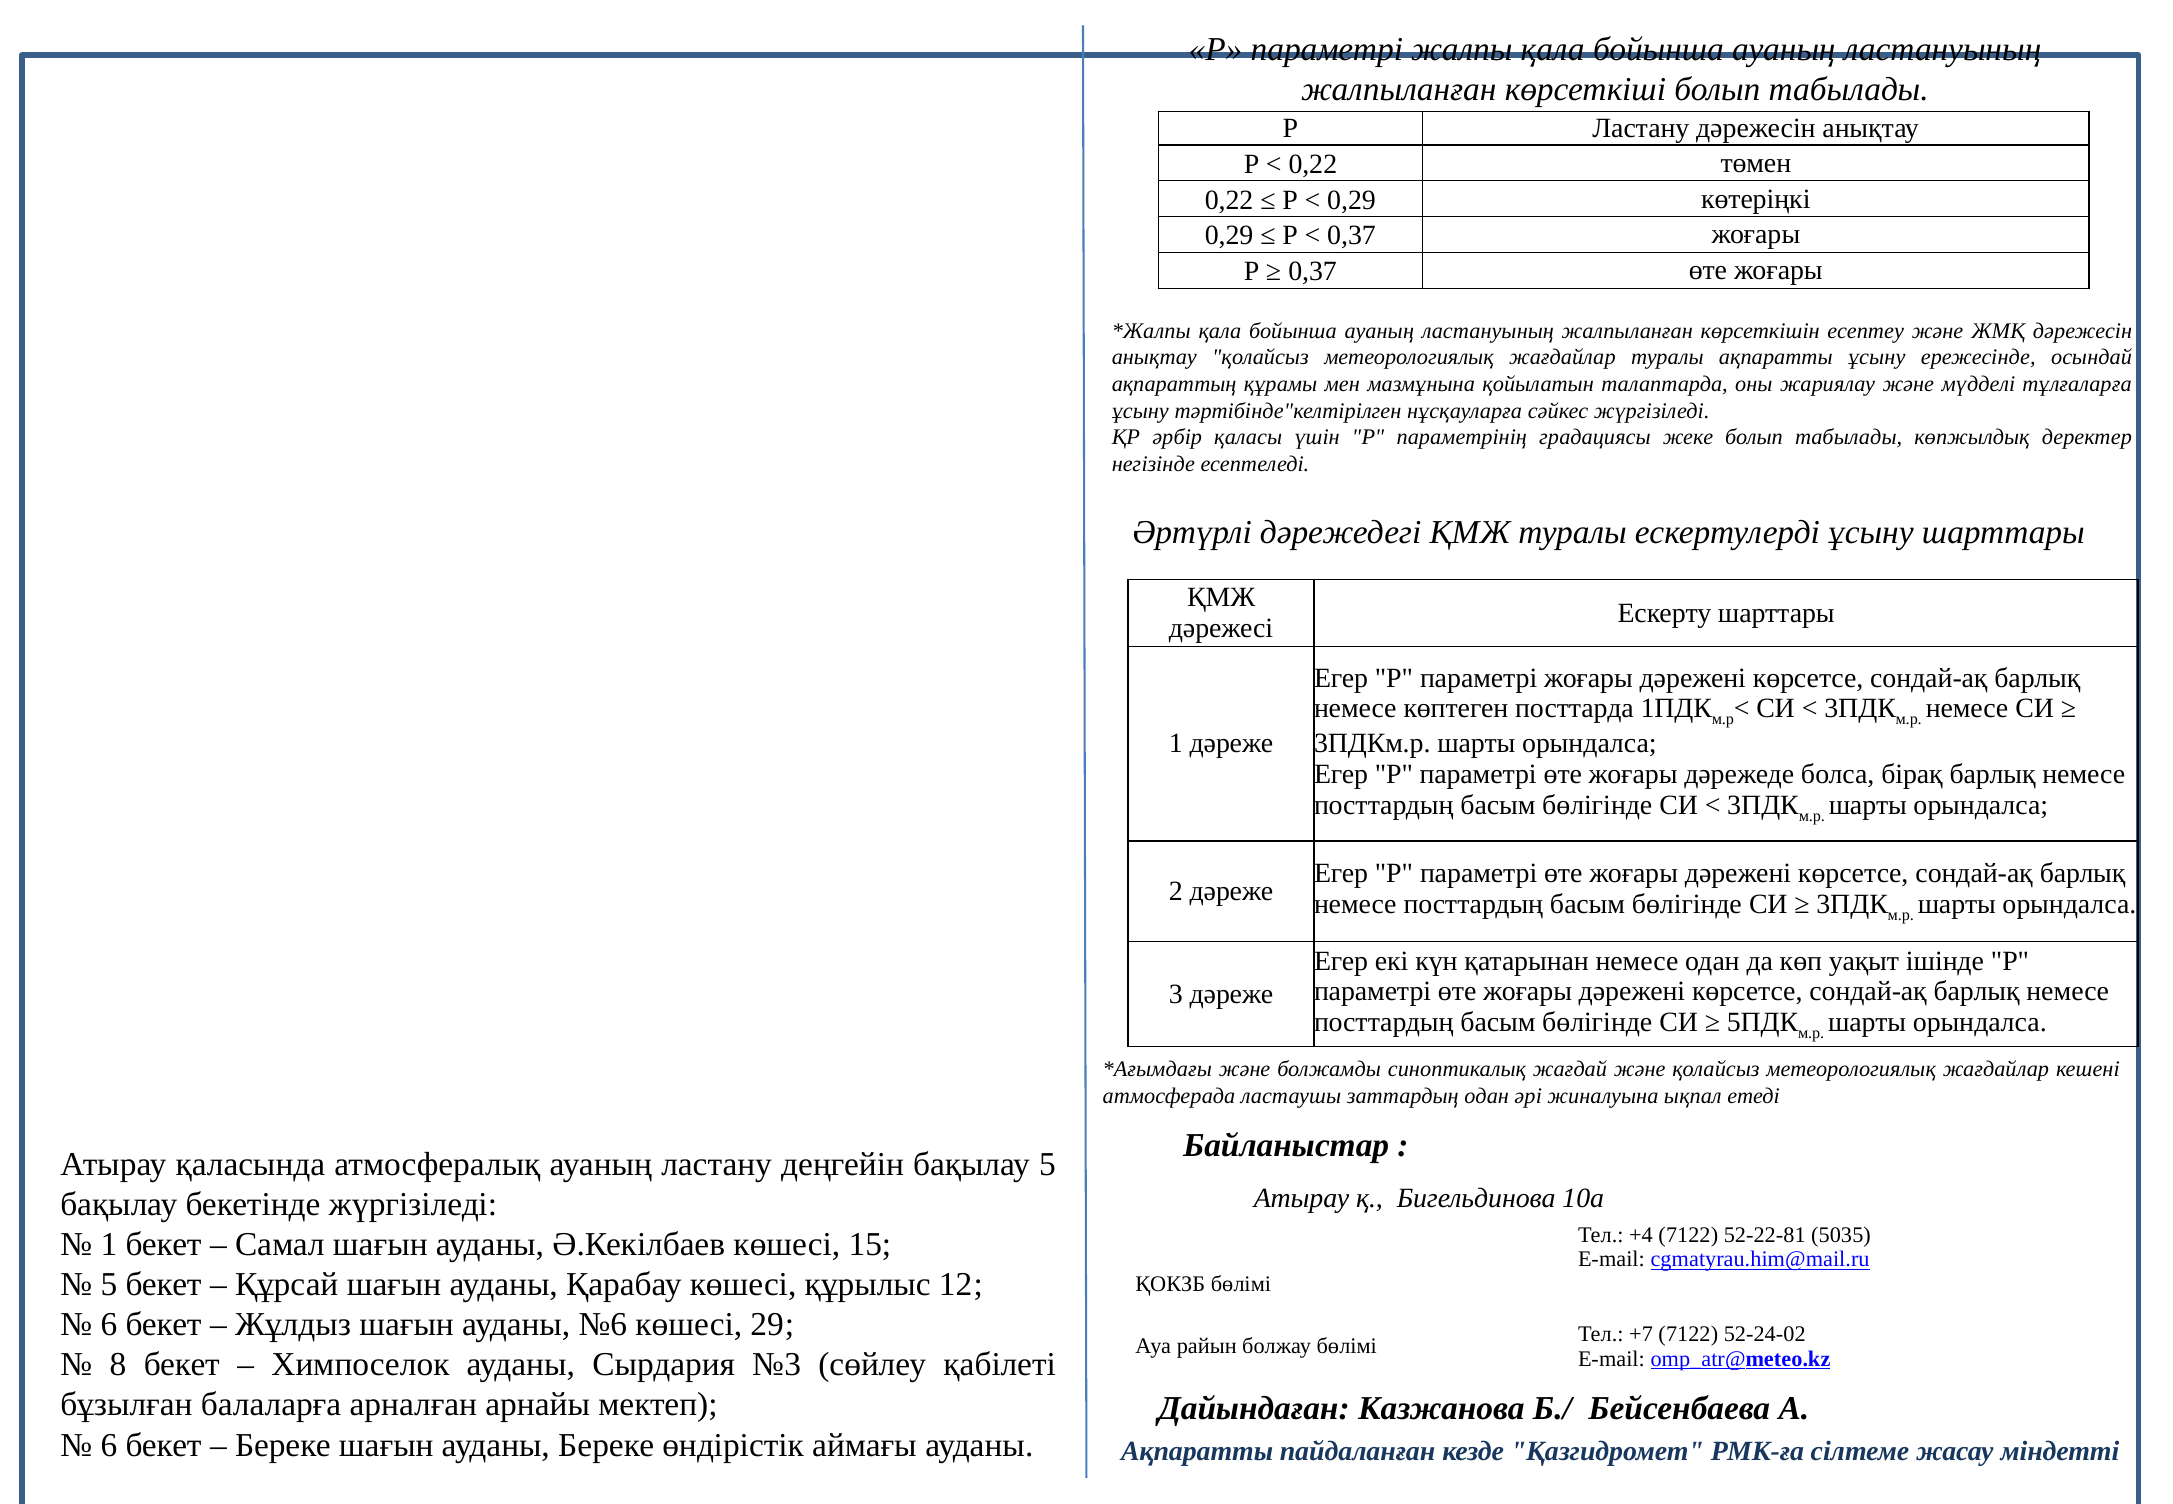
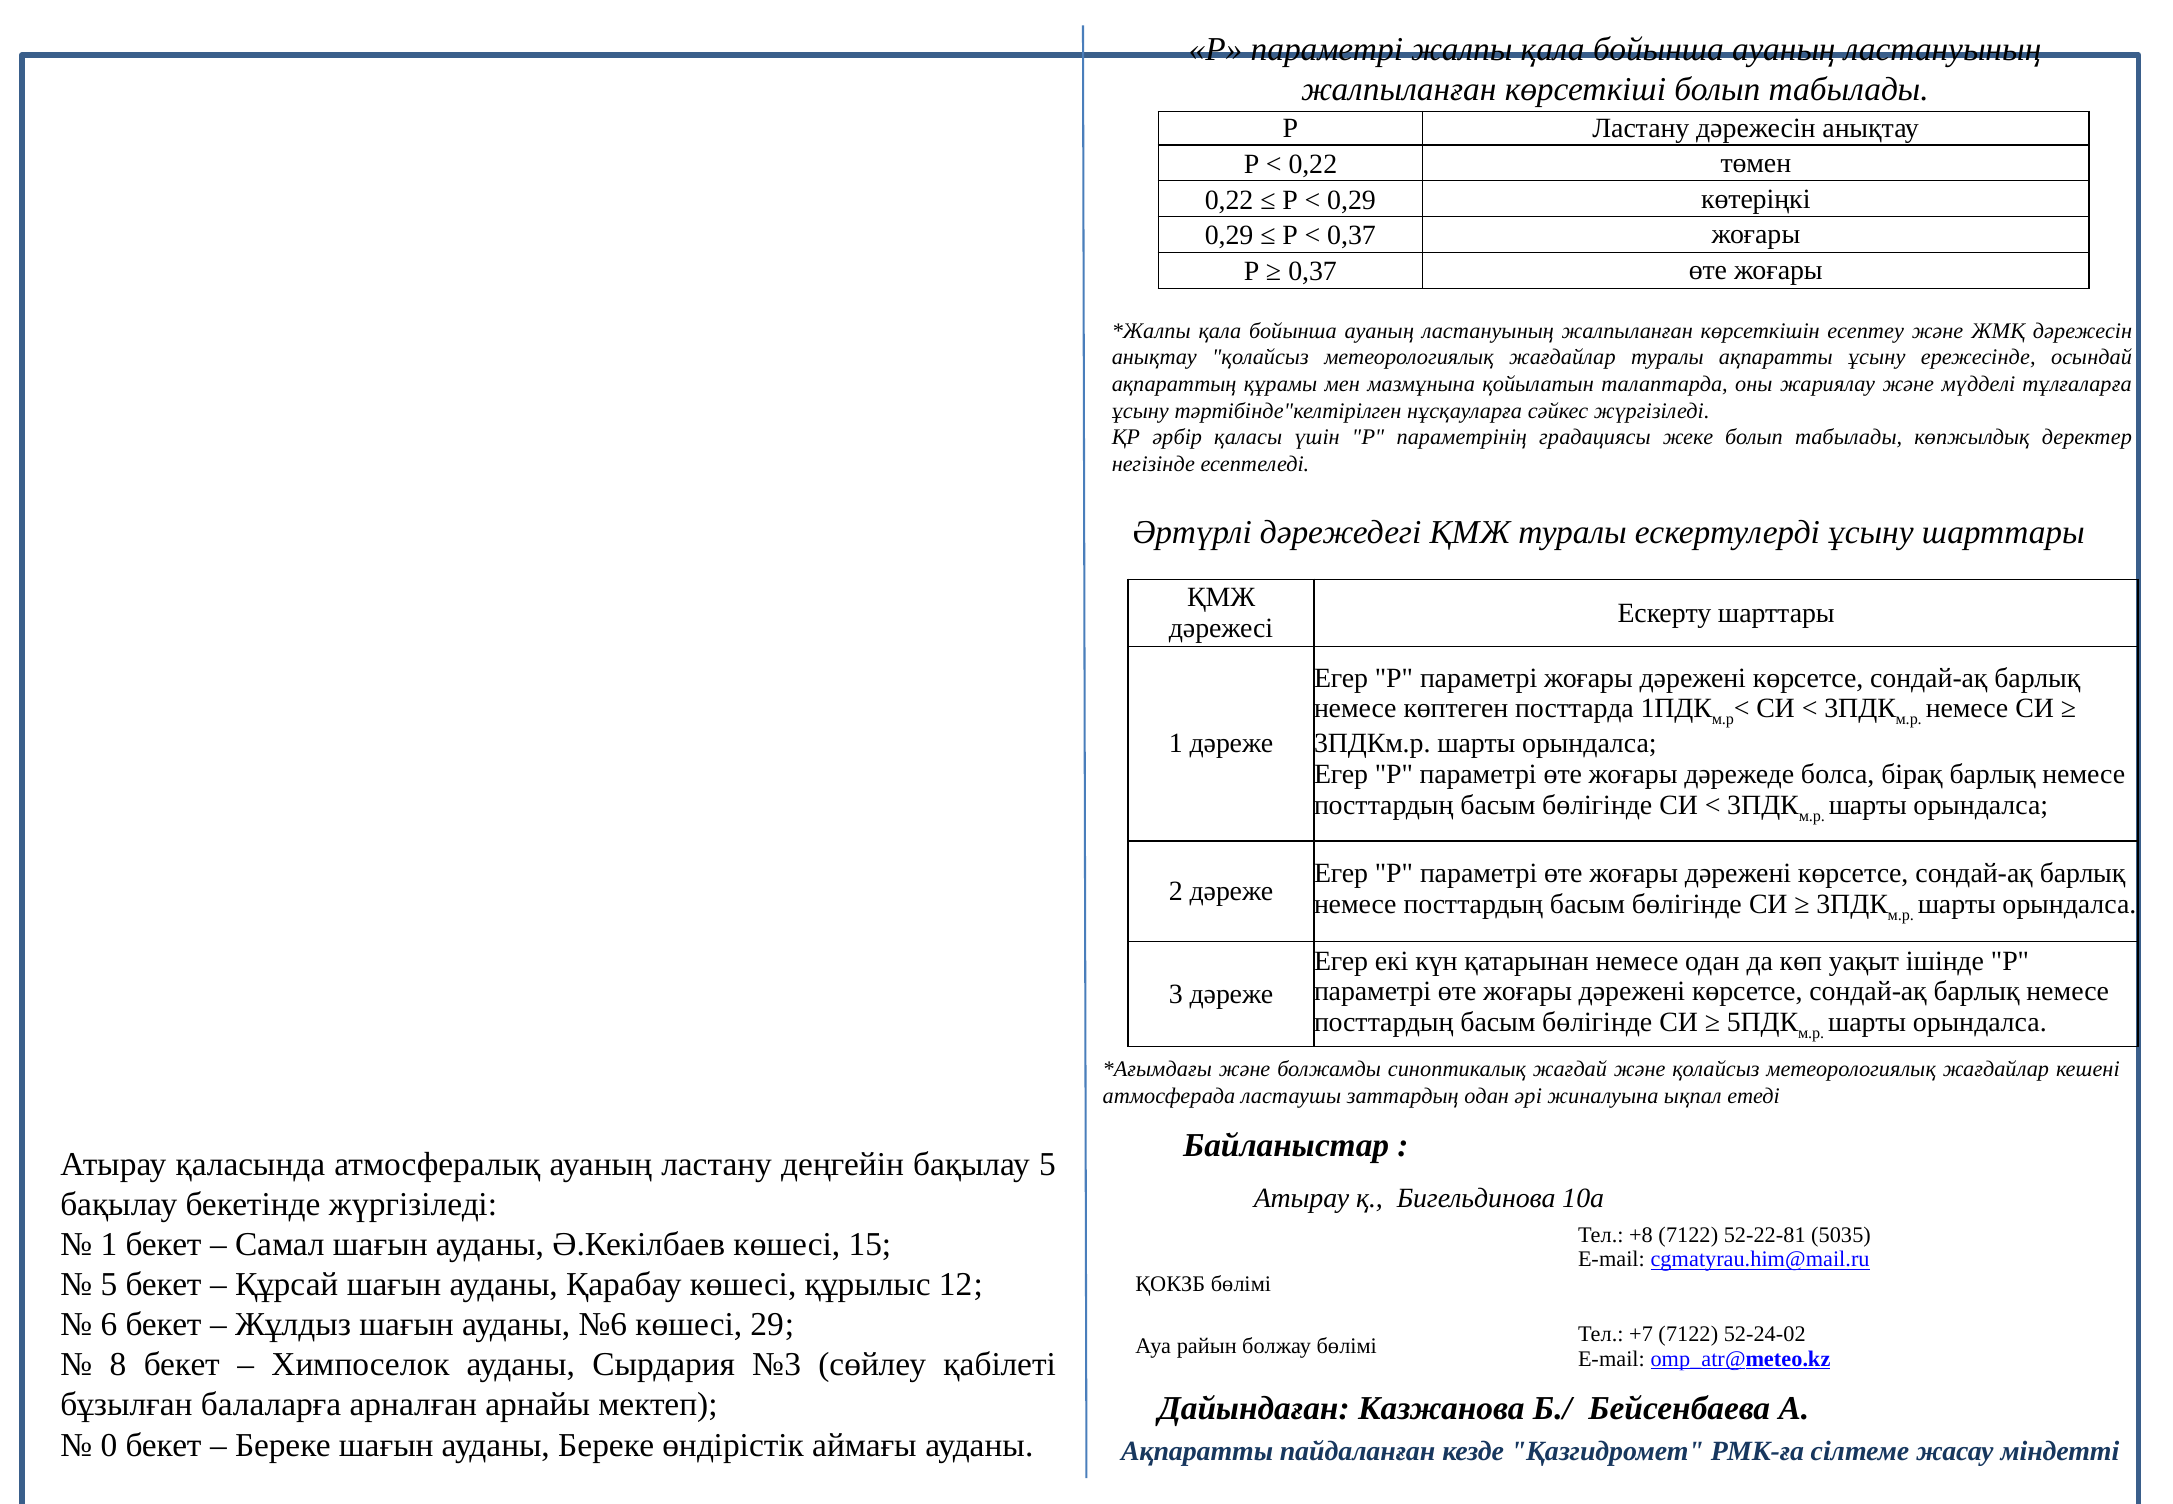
+4: +4 -> +8 (1641, 1235)
6: 6 -> 0 (109, 1445)
